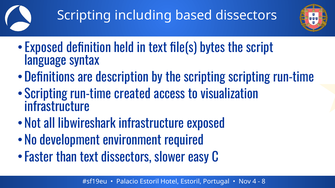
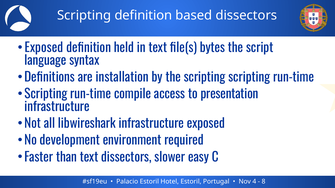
Scripting including: including -> definition (143, 15)
description: description -> installation (122, 78)
created: created -> compile (133, 94)
visualization: visualization -> presentation (229, 94)
